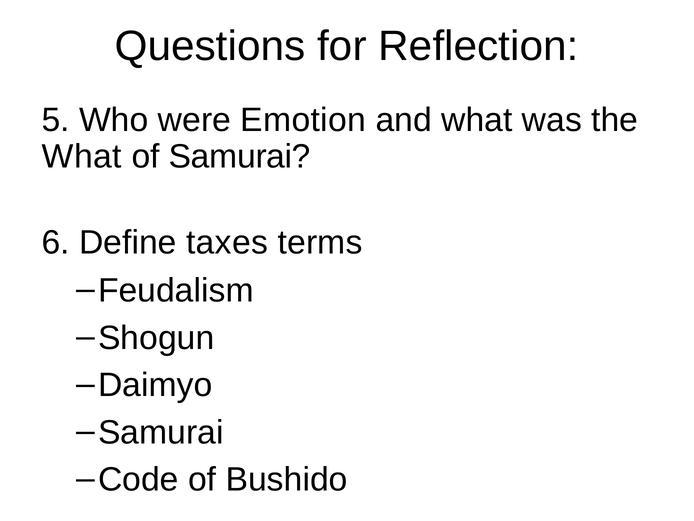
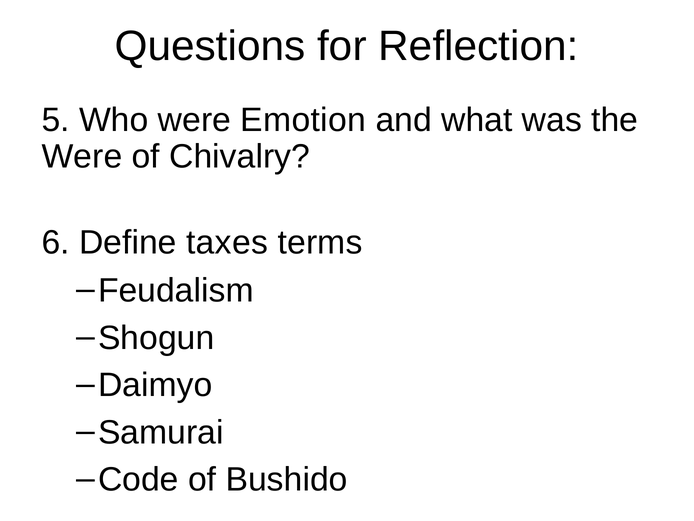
What: What -> Were (82, 156)
of Samurai: Samurai -> Chivalry (240, 156)
